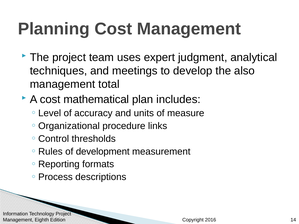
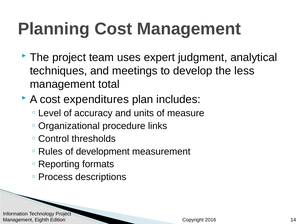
also: also -> less (244, 71)
mathematical: mathematical -> expenditures (96, 99)
